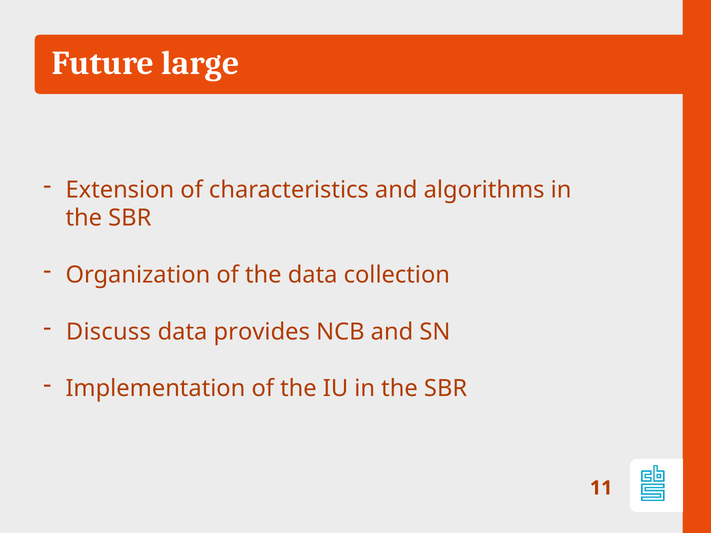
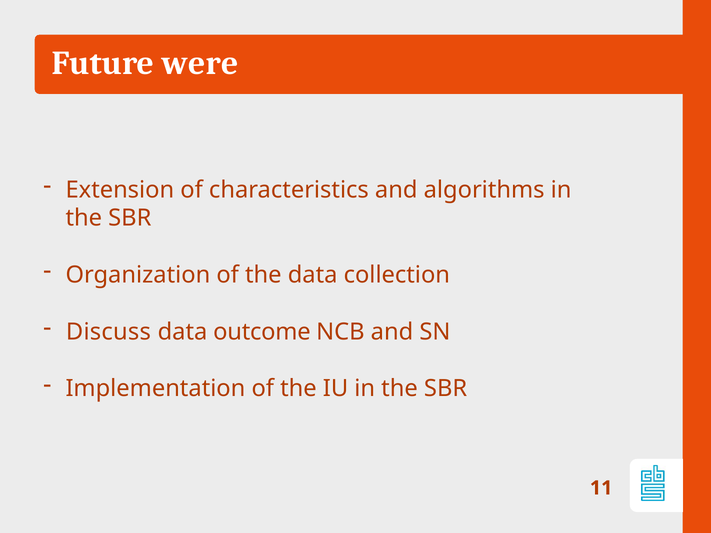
large: large -> were (200, 63)
provides: provides -> outcome (262, 332)
